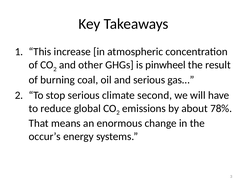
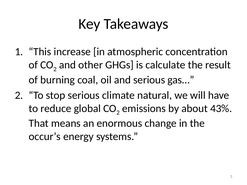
pinwheel: pinwheel -> calculate (165, 65)
second: second -> natural (155, 95)
78%: 78% -> 43% (221, 109)
